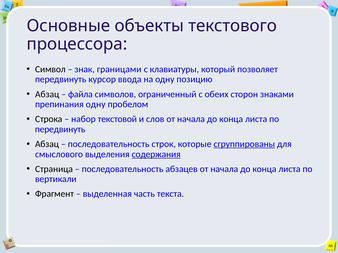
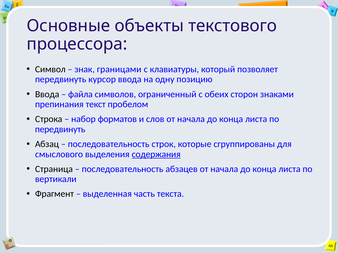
Абзац: Абзац -> Ввода (47, 94)
препинания одну: одну -> текст (96, 105)
текстовой: текстовой -> форматов (117, 119)
сгруппированы underline: present -> none (244, 144)
